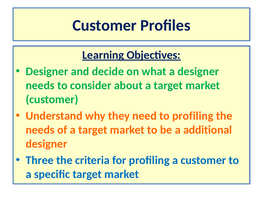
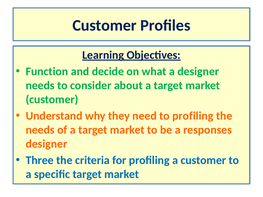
Designer: Designer -> Function (47, 72)
additional: additional -> responses (208, 130)
